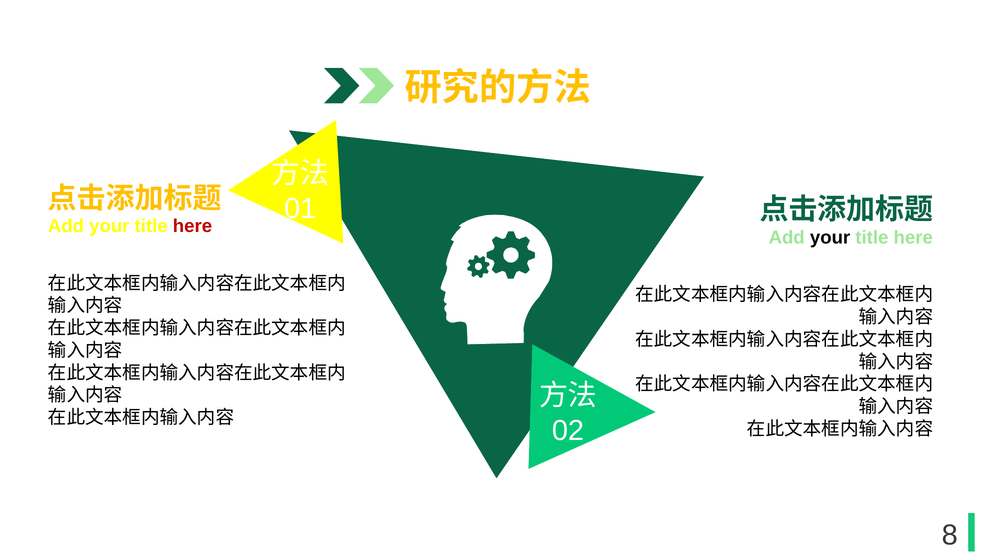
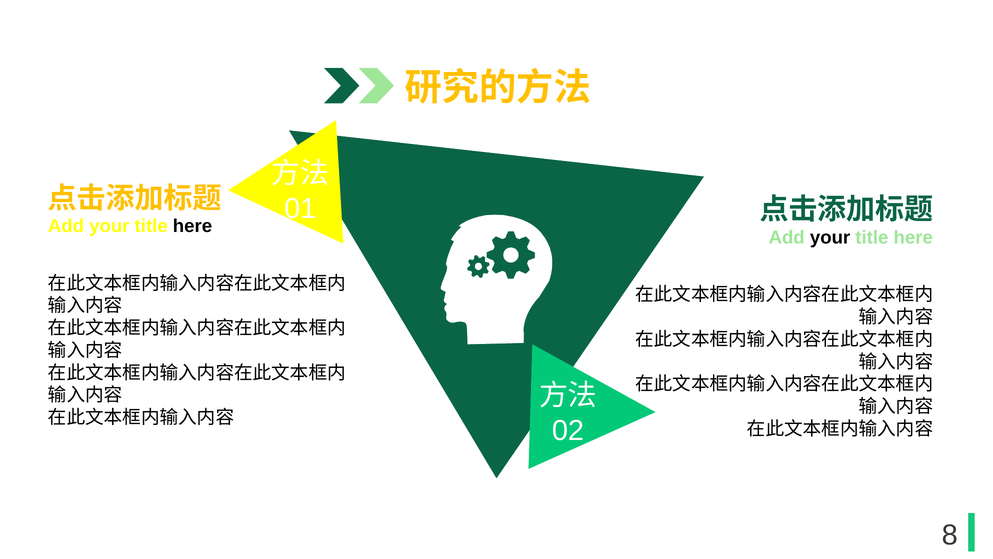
here colour: red -> black (193, 226)
